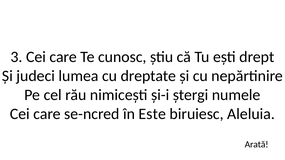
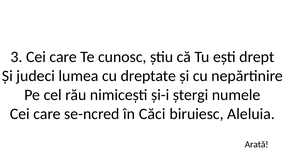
Este: Este -> Căci (152, 114)
